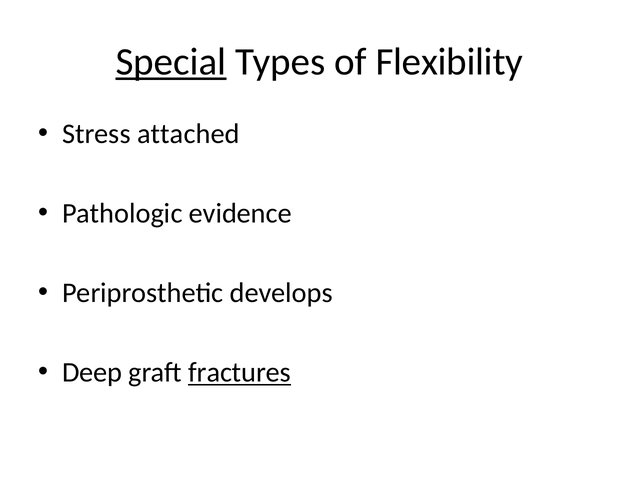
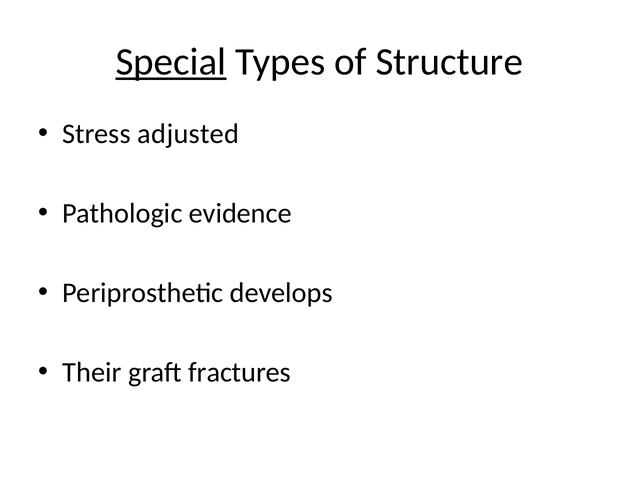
Flexibility: Flexibility -> Structure (449, 62)
attached: attached -> adjusted (188, 134)
Deep: Deep -> Their (92, 373)
fractures underline: present -> none (240, 373)
